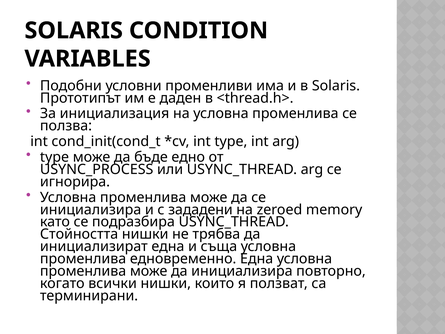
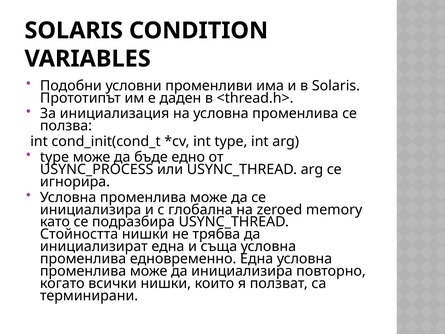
зададени: зададени -> глобална (200, 209)
